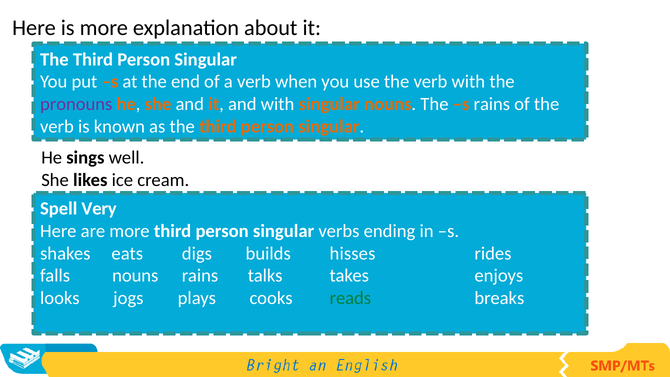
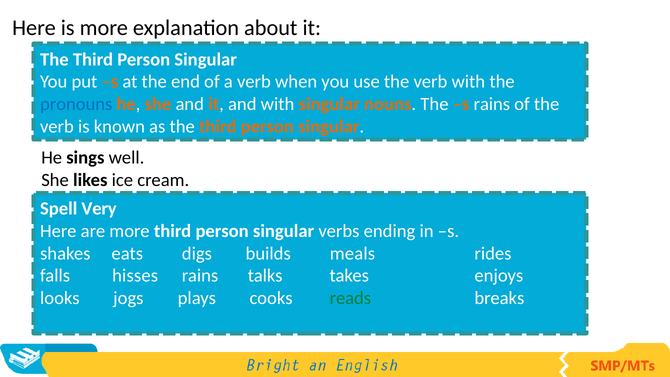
pronouns colour: purple -> blue (76, 104)
hisses: hisses -> meals (352, 253)
falls nouns: nouns -> hisses (135, 276)
